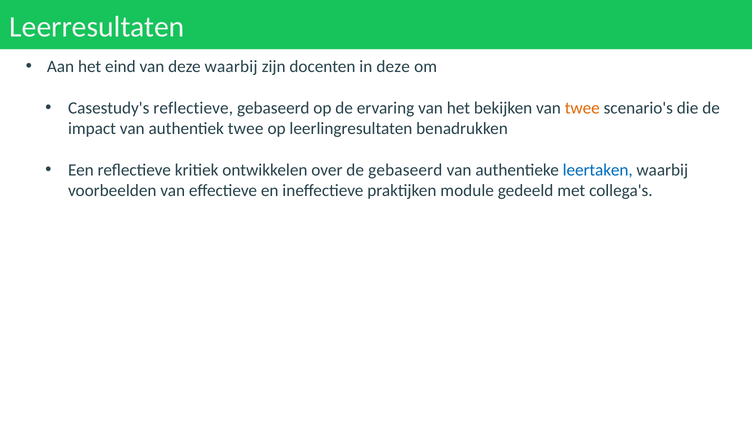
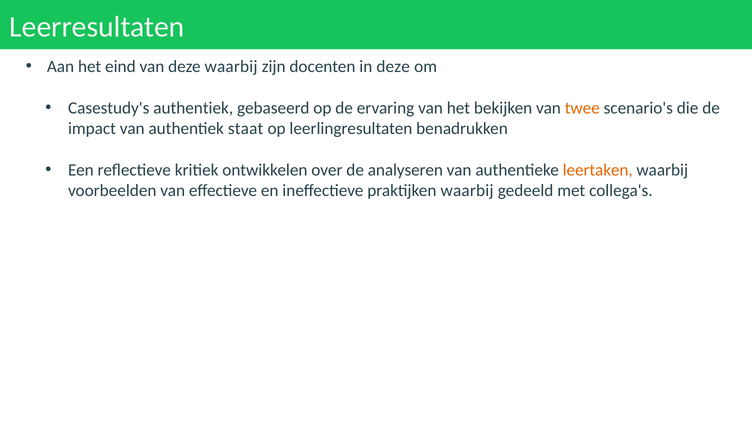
Casestudy's reflectieve: reflectieve -> authentiek (193, 108)
authentiek twee: twee -> staat (246, 129)
de gebaseerd: gebaseerd -> analyseren (405, 170)
leertaken colour: blue -> orange (598, 170)
praktijken module: module -> waarbij (467, 191)
